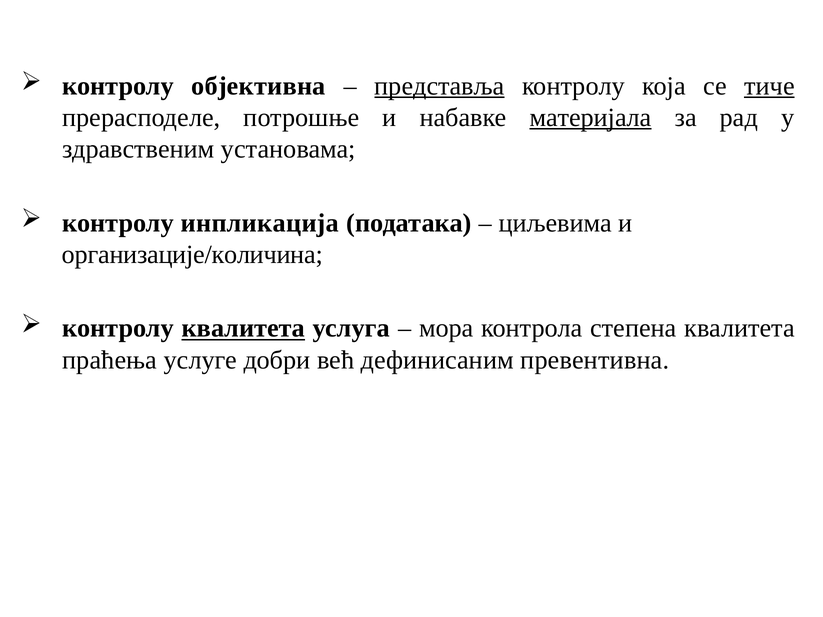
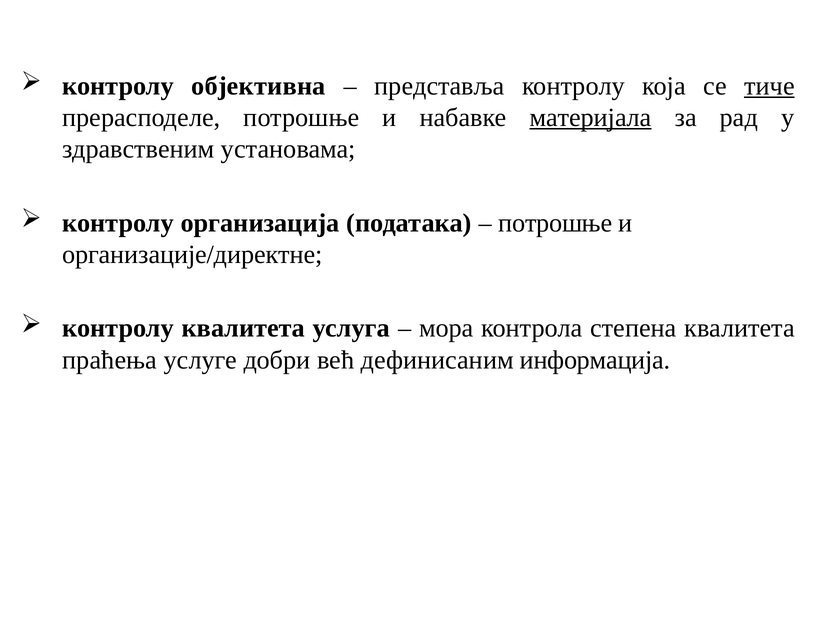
представља underline: present -> none (440, 86)
инпликација: инпликација -> организација (260, 223)
циљевима: циљевима -> потрошње (555, 223)
организације/количина: организације/количина -> организације/директне (192, 255)
квалитета underline: present -> none (243, 328)
превентивна: превентивна -> информација (595, 360)
